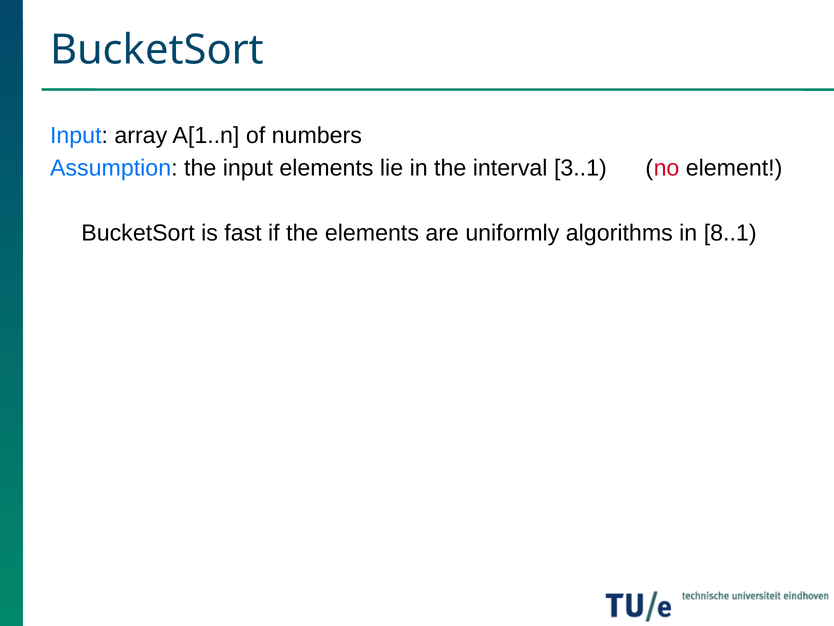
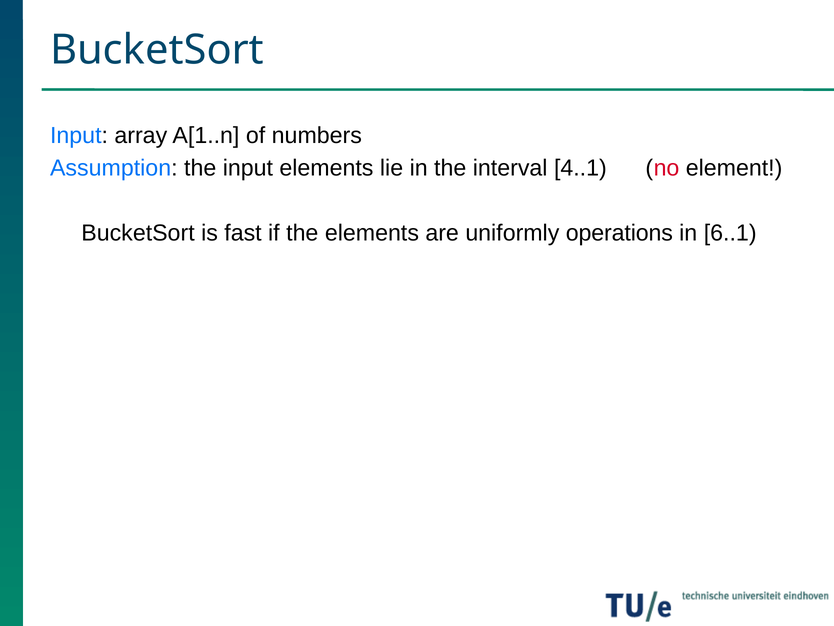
3..1: 3..1 -> 4..1 (580, 168)
algorithms: algorithms -> operations (619, 233)
8..1: 8..1 -> 6..1 (730, 233)
